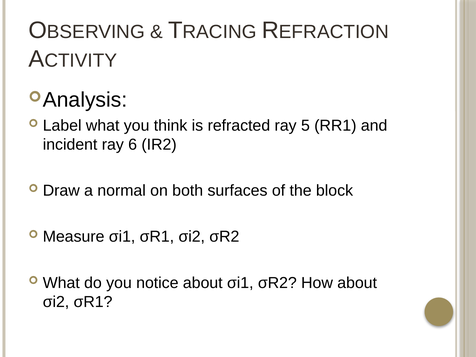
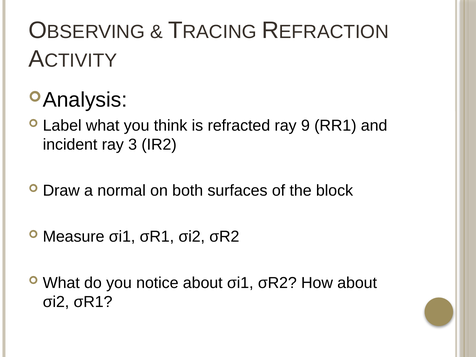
5: 5 -> 9 (305, 126)
6: 6 -> 3 (133, 145)
